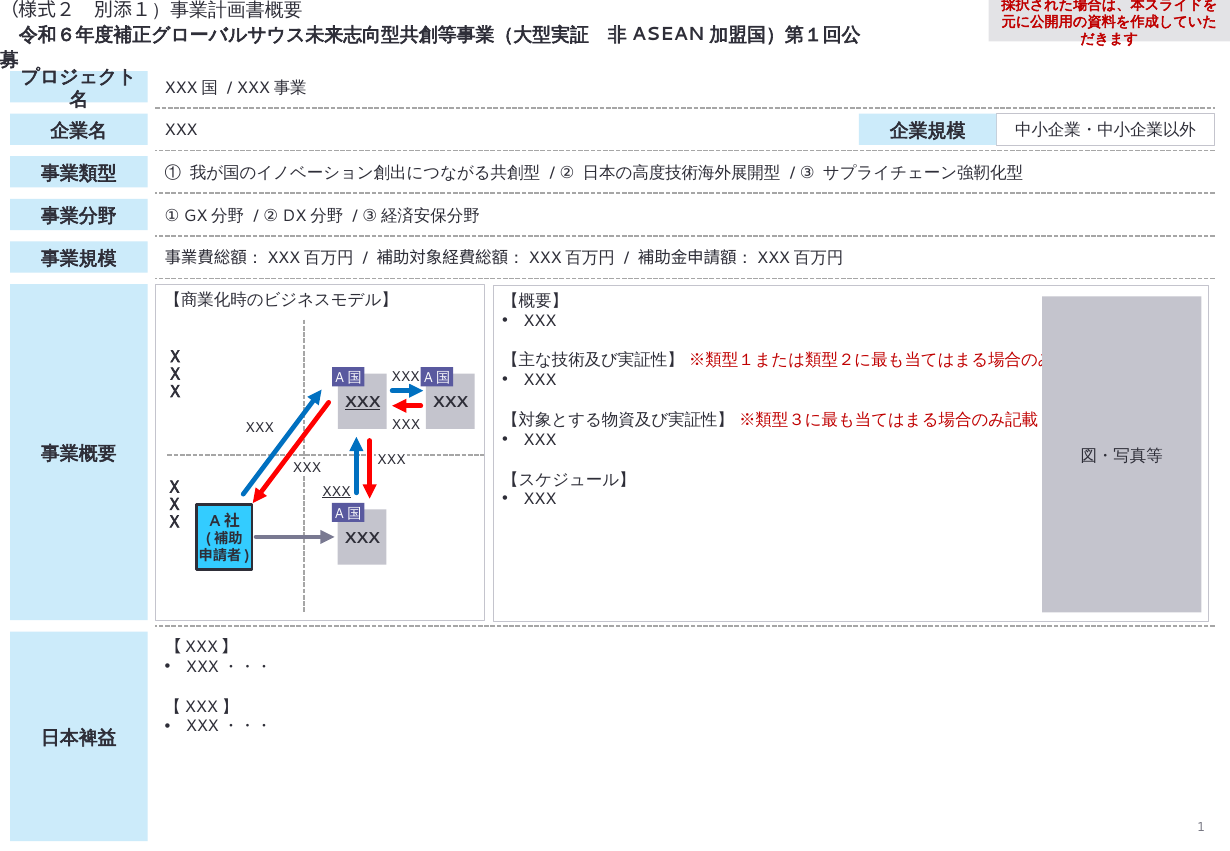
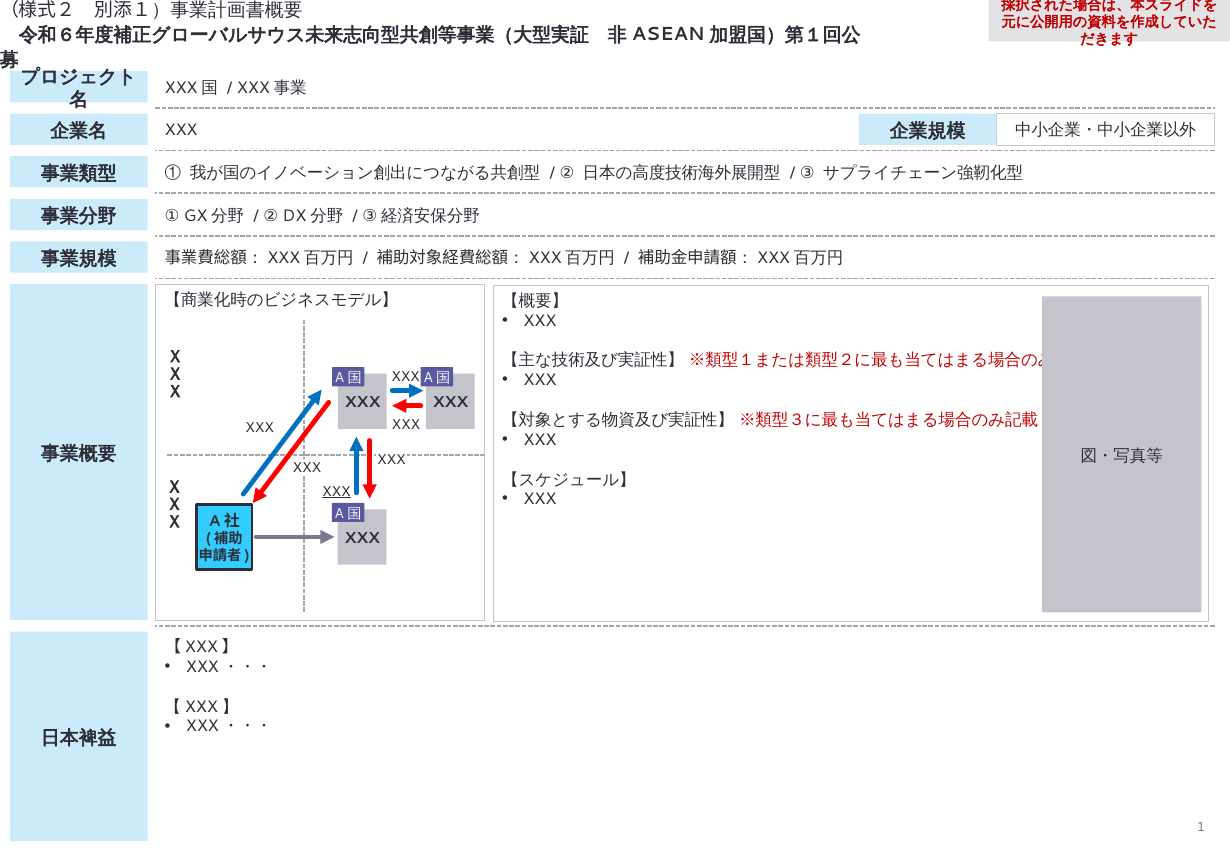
XXX underline: present -> none (362, 402)
